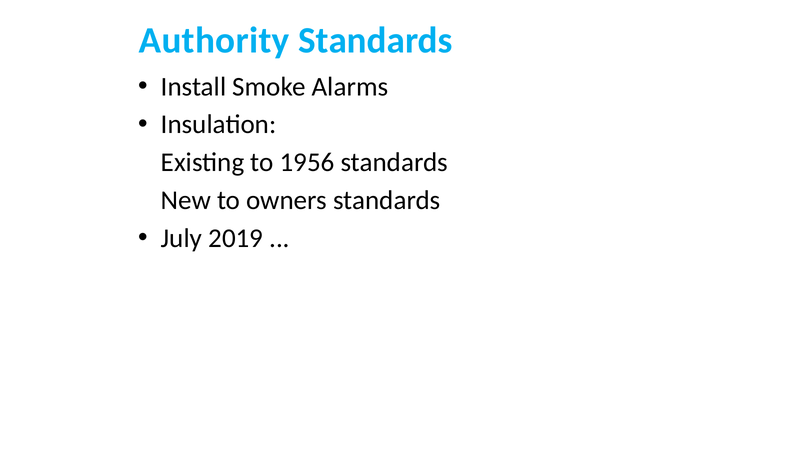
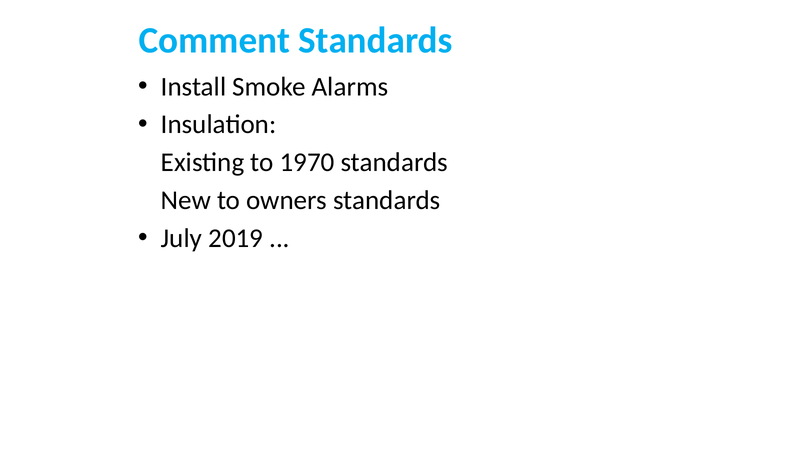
Authority: Authority -> Comment (214, 41)
1956: 1956 -> 1970 (307, 162)
